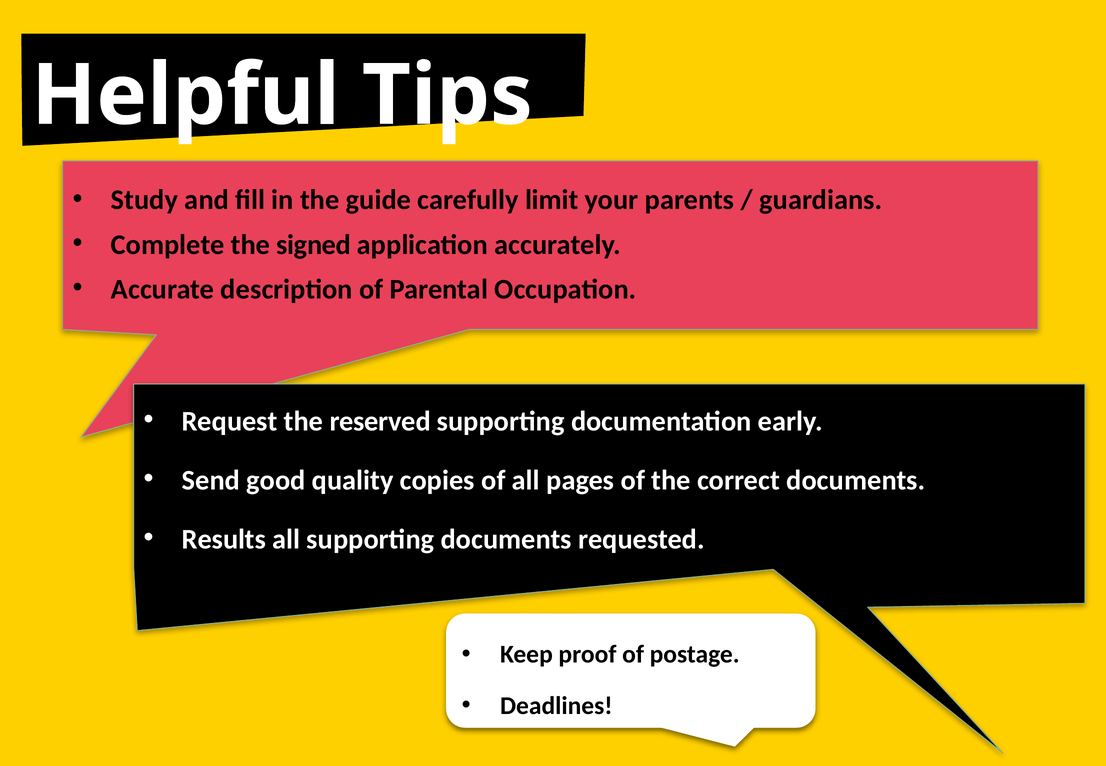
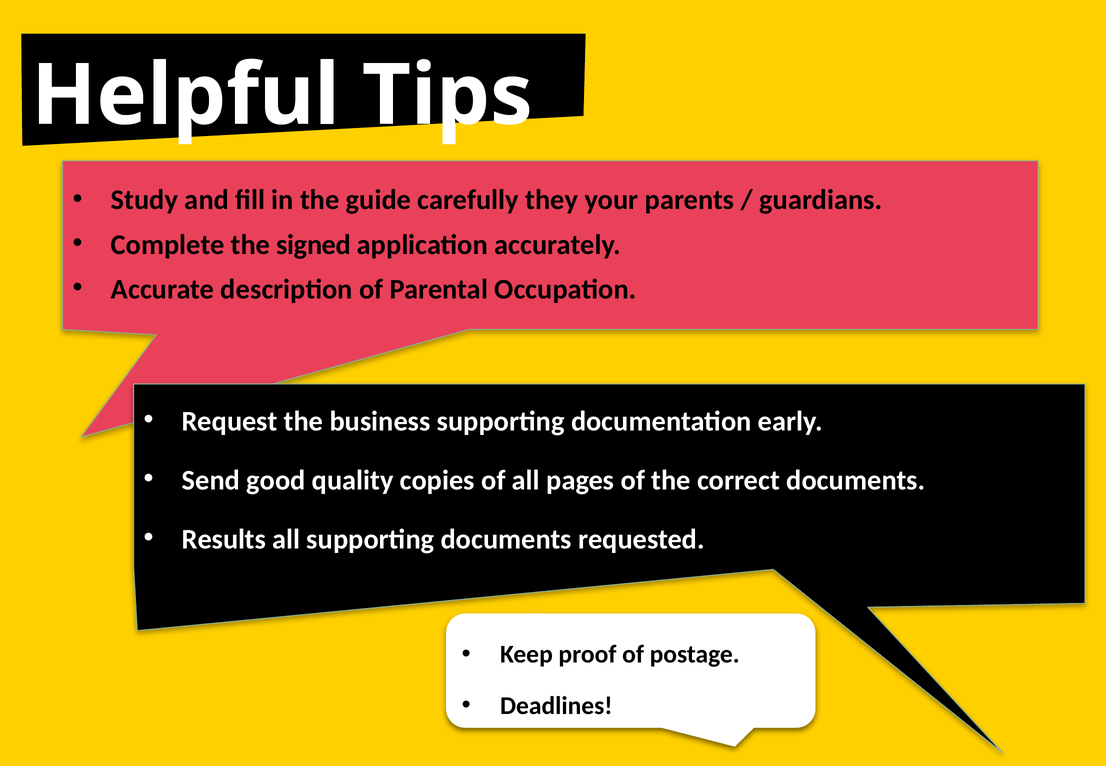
limit: limit -> they (552, 200)
reserved: reserved -> business (380, 421)
